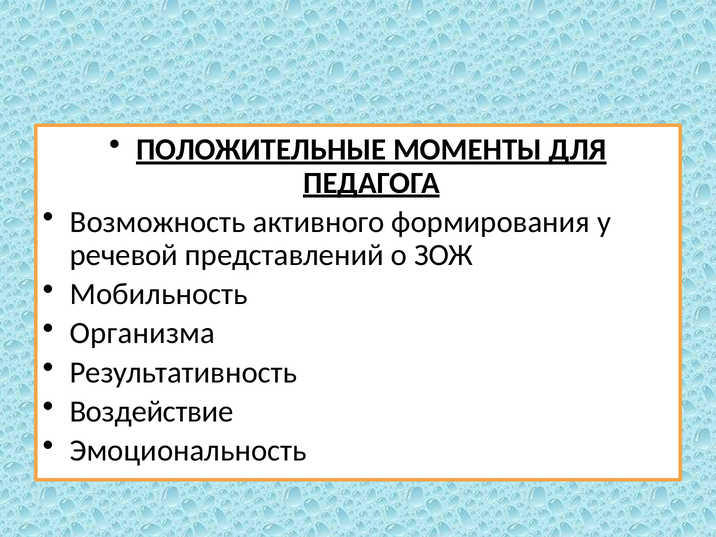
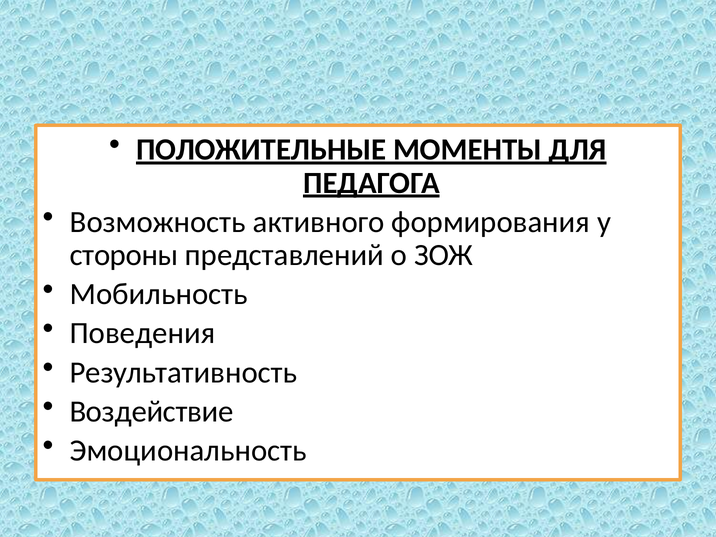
речевой: речевой -> стороны (124, 255)
Организма: Организма -> Поведения (143, 333)
